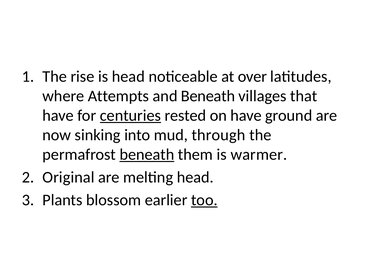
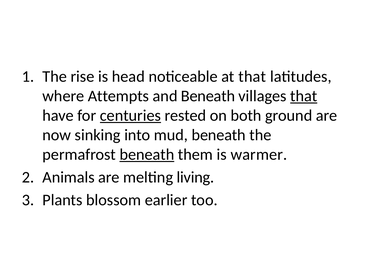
at over: over -> that (252, 77)
that underline: none -> present (304, 96)
on have: have -> both (246, 116)
mud through: through -> beneath (219, 135)
Original: Original -> Animals (69, 177)
melting head: head -> living (195, 177)
too underline: present -> none (204, 200)
